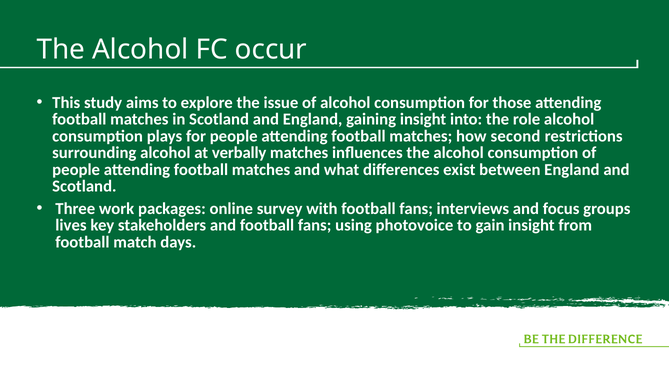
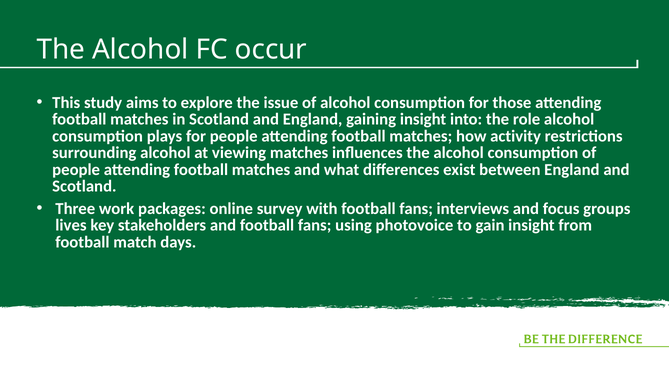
second: second -> activity (516, 136)
verbally: verbally -> viewing (239, 153)
